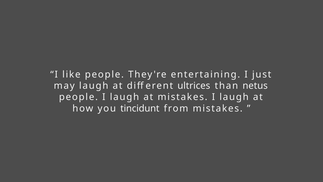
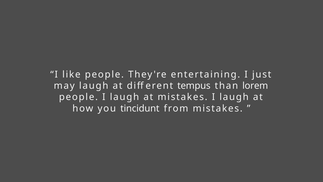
ultrices: ultrices -> tempus (194, 86)
netus: netus -> lorem (255, 86)
